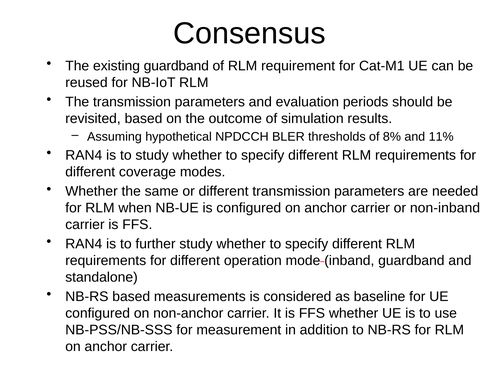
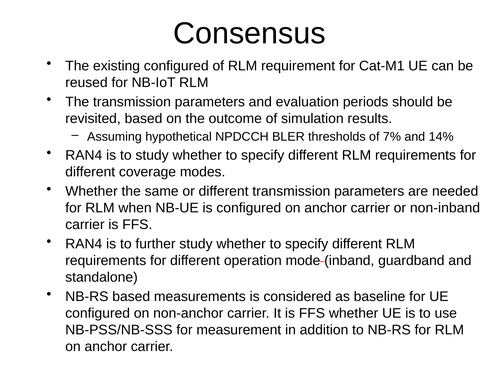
existing guardband: guardband -> configured (176, 66)
8%: 8% -> 7% (392, 137)
11%: 11% -> 14% (441, 137)
